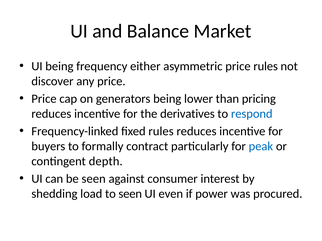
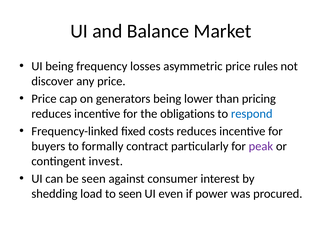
either: either -> losses (145, 66)
derivatives: derivatives -> obligations (187, 114)
fixed rules: rules -> costs (161, 132)
peak colour: blue -> purple (261, 147)
depth: depth -> invest (106, 162)
